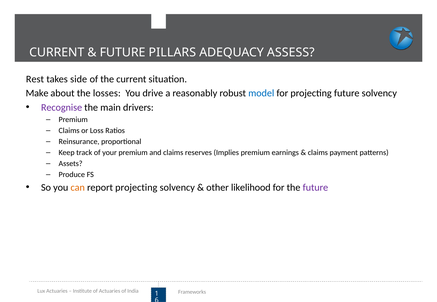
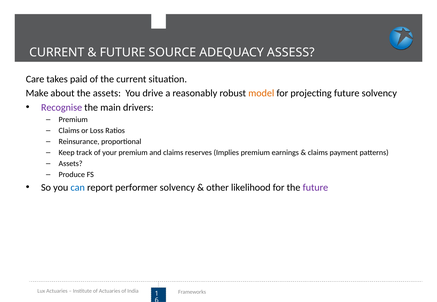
PILLARS: PILLARS -> SOURCE (172, 53)
Rest: Rest -> Care (35, 79)
side: side -> paid (79, 79)
the losses: losses -> assets (107, 93)
model colour: blue -> orange (261, 93)
can colour: orange -> blue (78, 188)
report projecting: projecting -> performer (136, 188)
